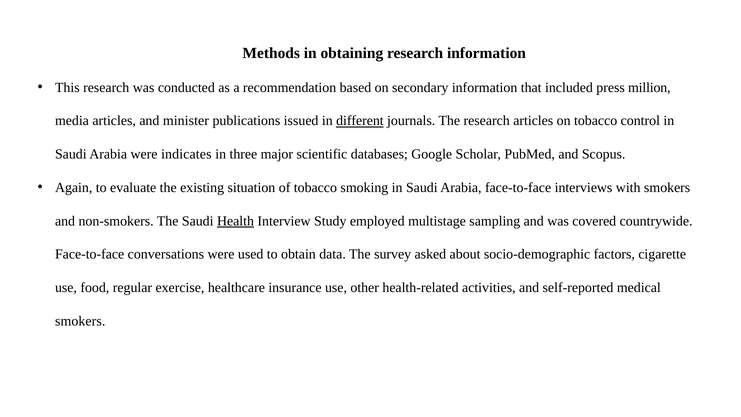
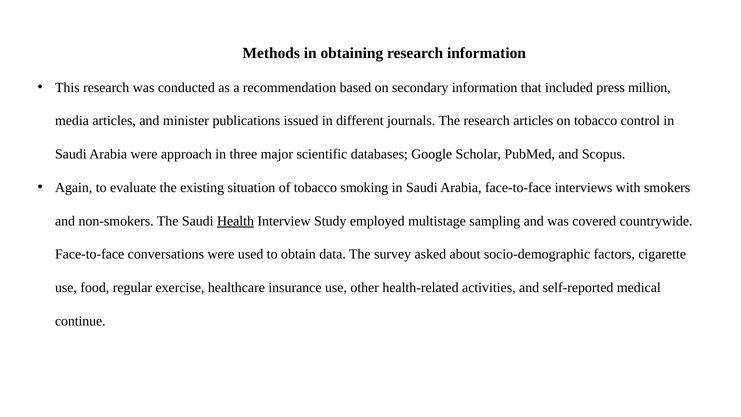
different underline: present -> none (360, 121)
indicates: indicates -> approach (186, 154)
smokers: smokers -> continue (80, 321)
